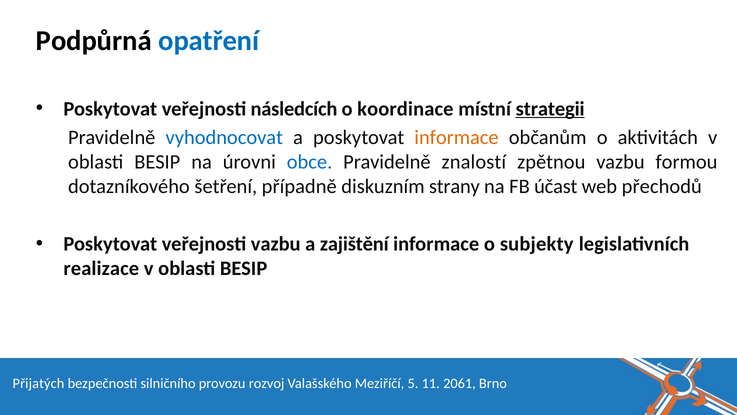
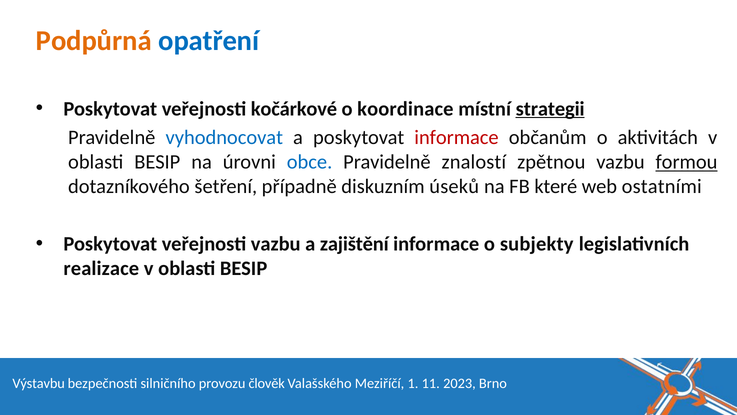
Podpůrná colour: black -> orange (94, 41)
následcích: následcích -> kočárkové (294, 109)
informace colour: orange -> red (457, 137)
formou underline: none -> present (686, 162)
strany: strany -> úseků (454, 186)
účast: účast -> které (556, 186)
přechodů: přechodů -> ostatními (662, 186)
Přijatých: Přijatých -> Výstavbu (39, 383)
rozvoj: rozvoj -> člověk (267, 383)
5: 5 -> 1 (413, 383)
2061: 2061 -> 2023 (459, 383)
